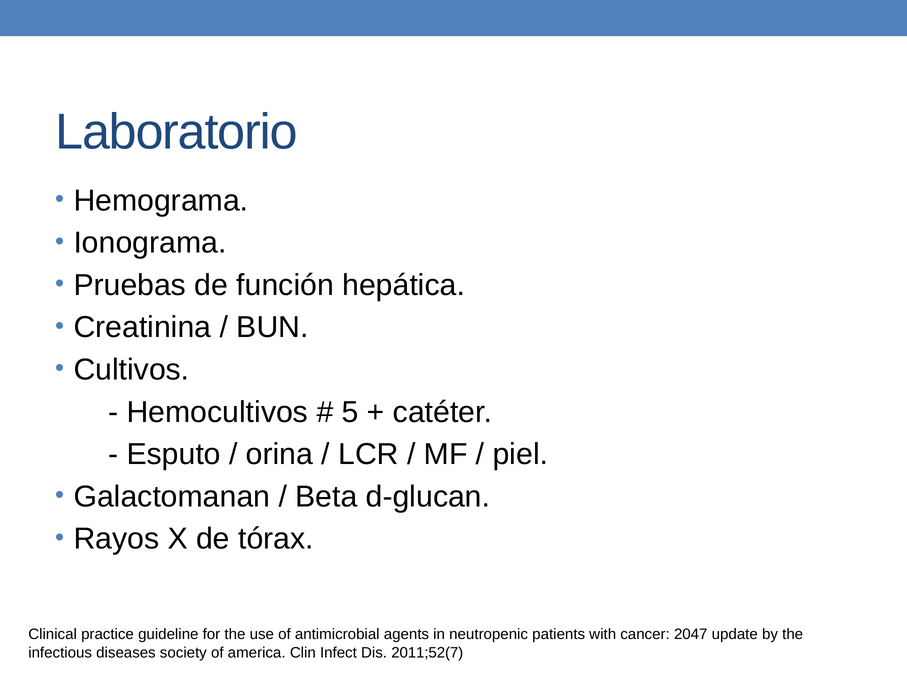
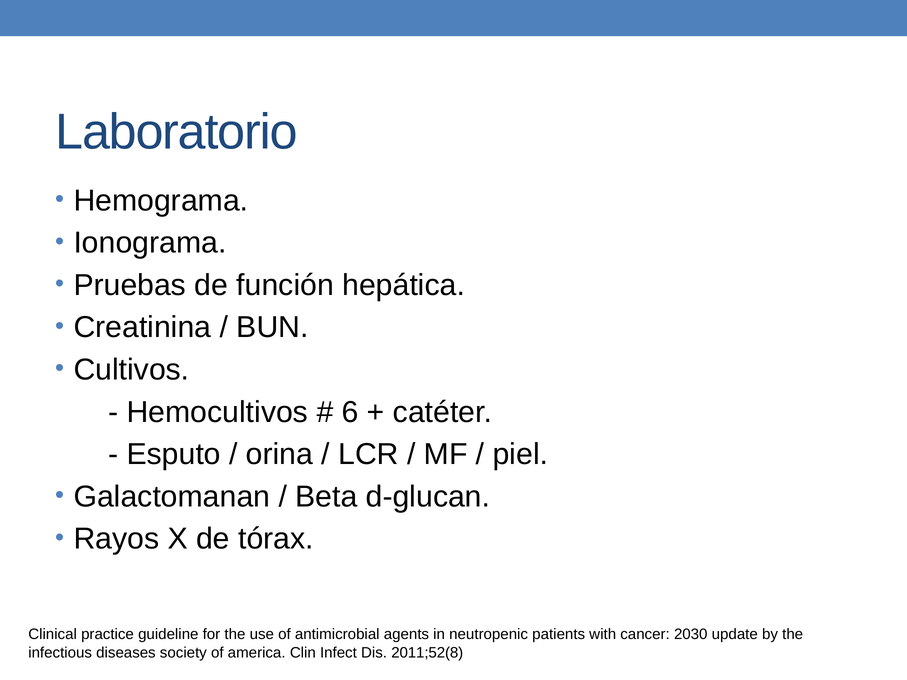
5: 5 -> 6 (350, 412)
2047: 2047 -> 2030 (691, 635)
2011;52(7: 2011;52(7 -> 2011;52(8 (427, 653)
